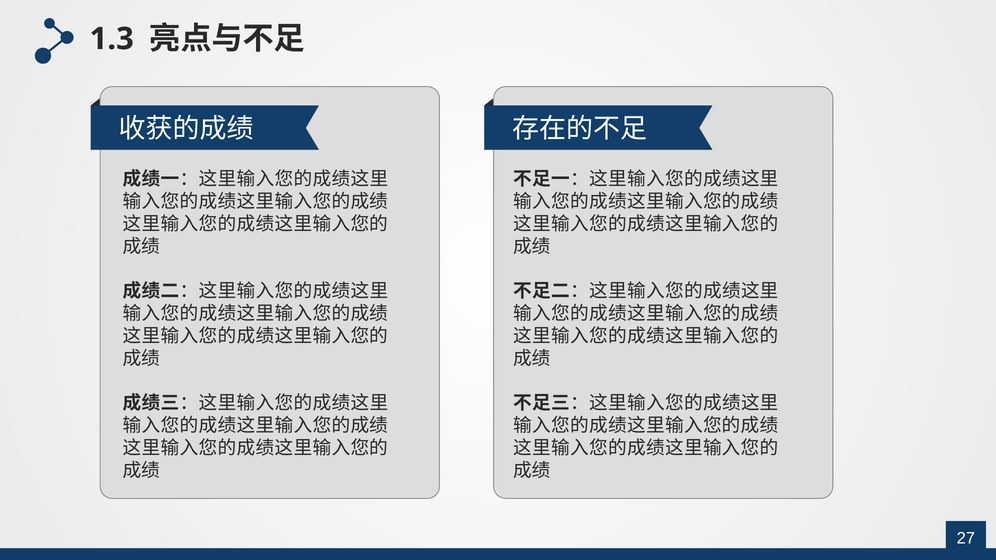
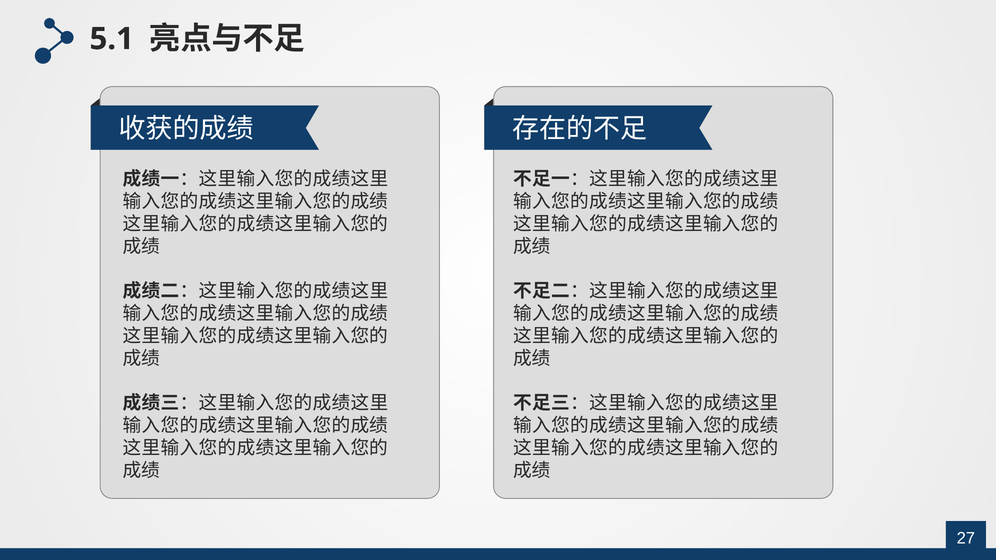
1.3: 1.3 -> 5.1 (112, 39)
